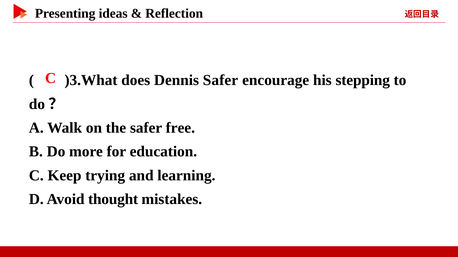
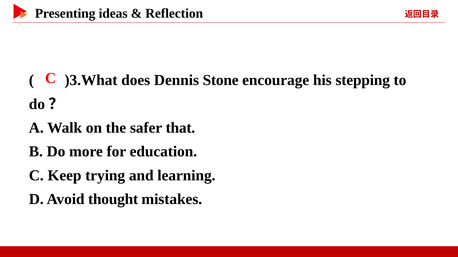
Dennis Safer: Safer -> Stone (221, 80)
free: free -> that (180, 128)
